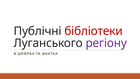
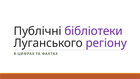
бібліотеки colour: red -> purple (94, 31)
